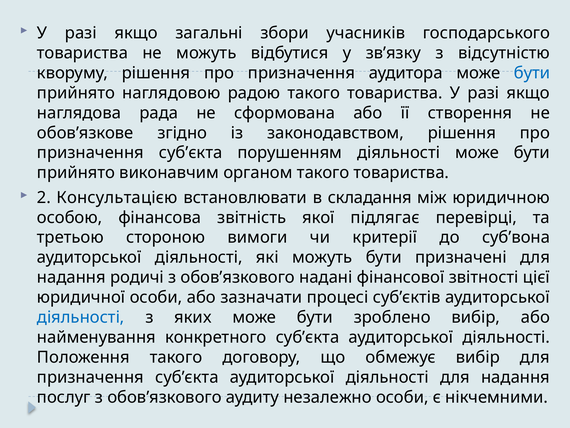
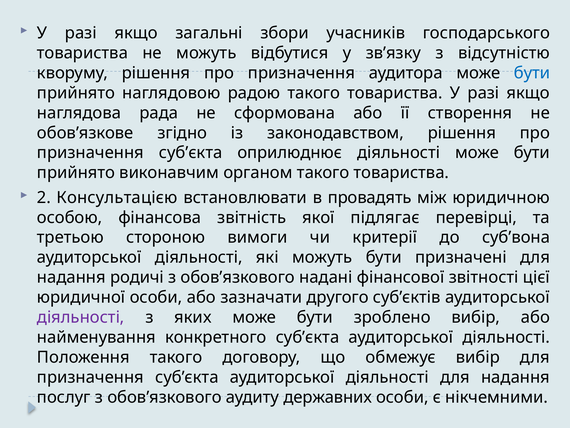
порушенням: порушенням -> оприлюднює (290, 153)
складання: складання -> провадять (370, 197)
процесі: процесі -> другого (338, 297)
діяльності colour: blue -> purple (81, 317)
незалежно: незалежно -> державних (328, 397)
